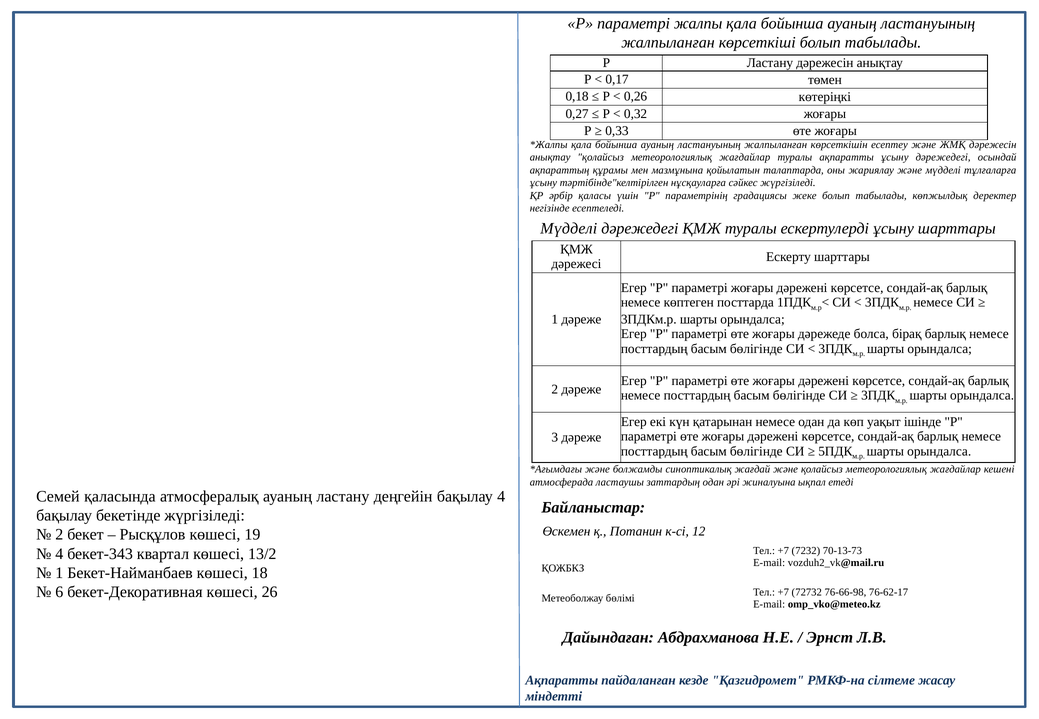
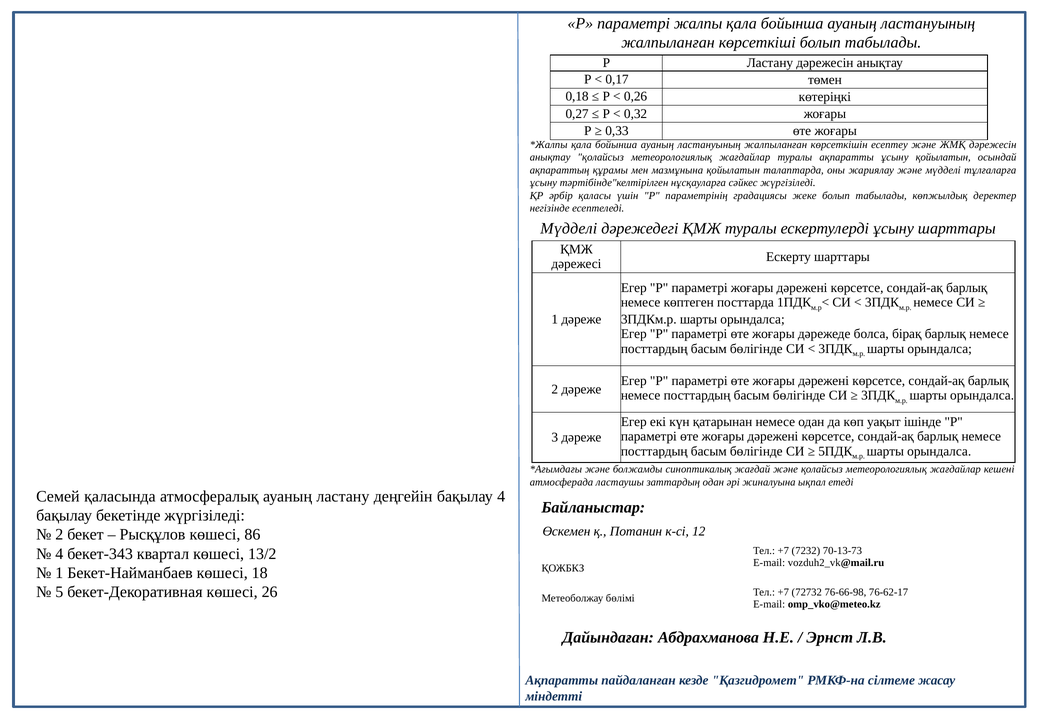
ұсыну дәрежедегі: дәрежедегі -> қойылатын (943, 157)
19: 19 -> 86 (252, 535)
6: 6 -> 5 (59, 592)
